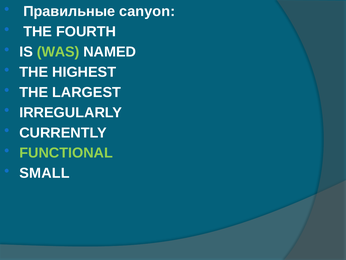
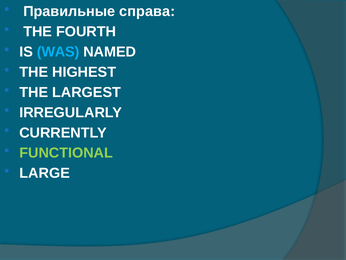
canyon: canyon -> справа (147, 11)
WAS colour: light green -> light blue (58, 52)
SMALL: SMALL -> LARGE (45, 173)
